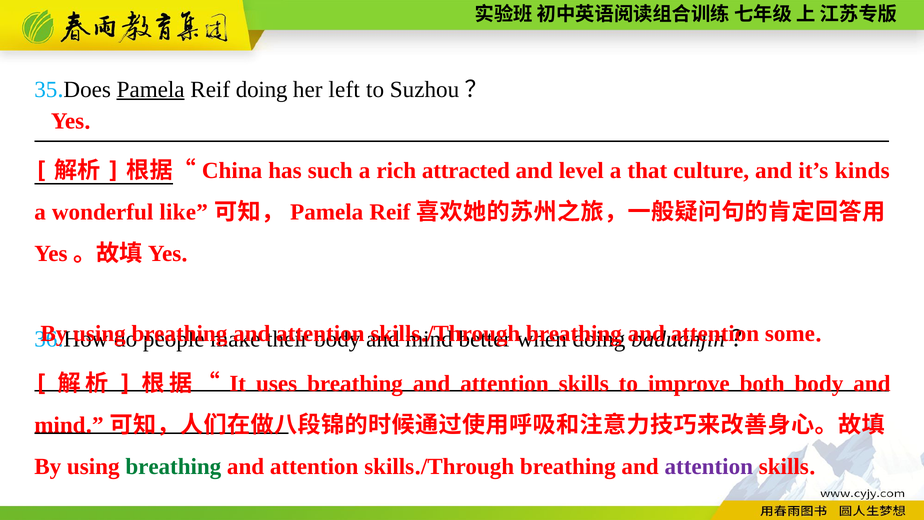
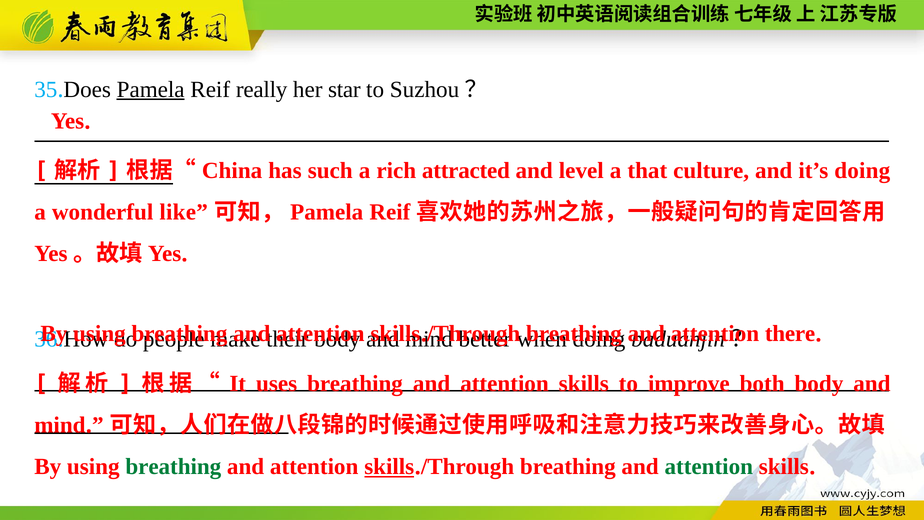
Reif doing: doing -> really (262, 89)
left: left -> star (344, 89)
it’s kinds: kinds -> doing (862, 171)
some: some -> there (790, 334)
skills underline: none -> present (389, 467)
attention colour: purple -> green (709, 467)
